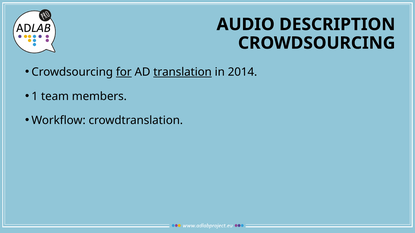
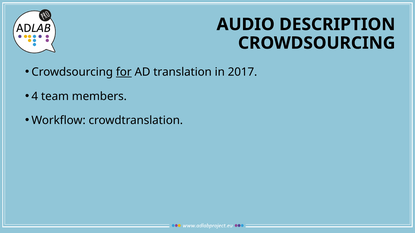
translation underline: present -> none (183, 72)
2014: 2014 -> 2017 (243, 72)
1: 1 -> 4 (35, 96)
